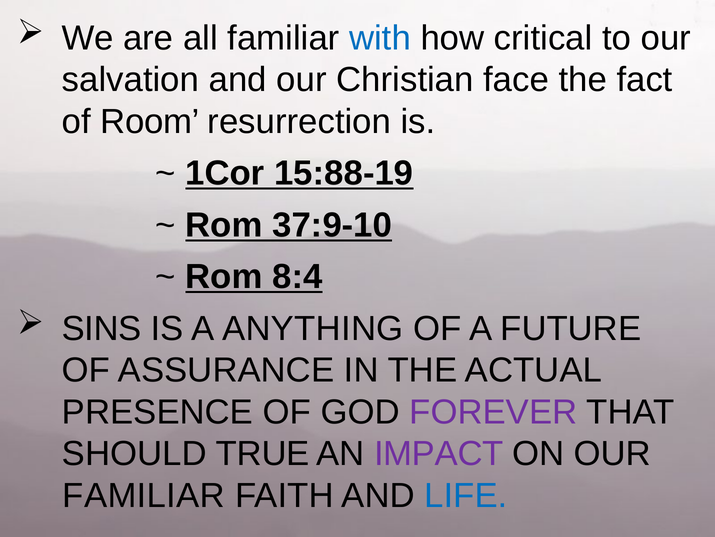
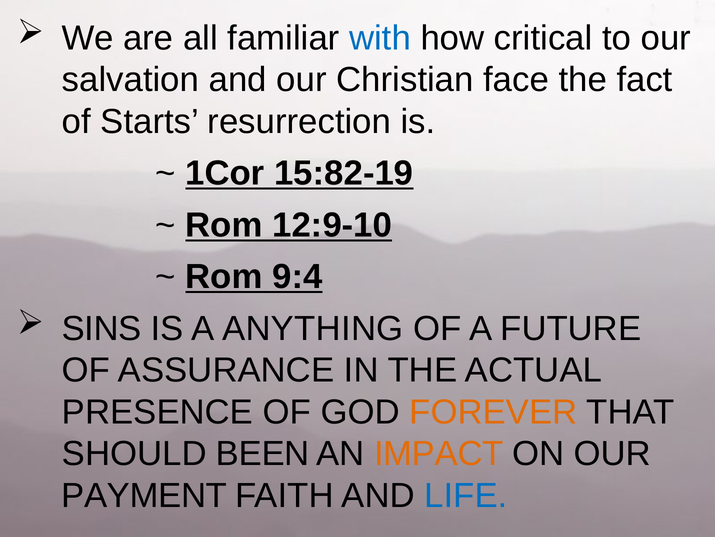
Room: Room -> Starts (150, 121)
15:88-19: 15:88-19 -> 15:82-19 (344, 173)
37:9-10: 37:9-10 -> 12:9-10 (332, 225)
8:4: 8:4 -> 9:4 (297, 276)
FOREVER colour: purple -> orange (493, 412)
TRUE: TRUE -> BEEN (263, 453)
IMPACT colour: purple -> orange (439, 453)
FAMILIAR: FAMILIAR -> PAYMENT (144, 495)
